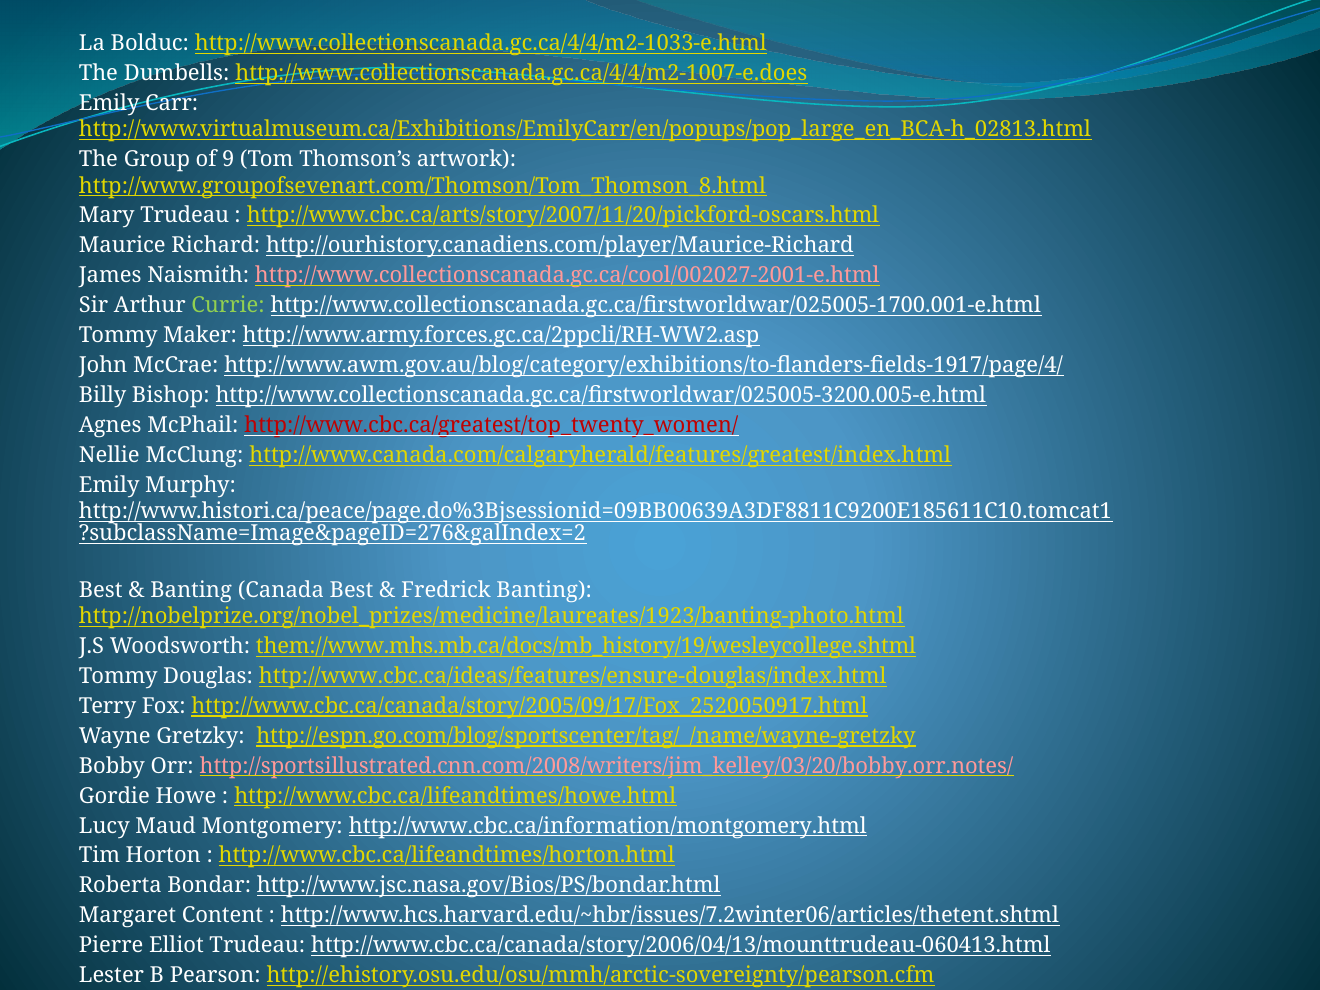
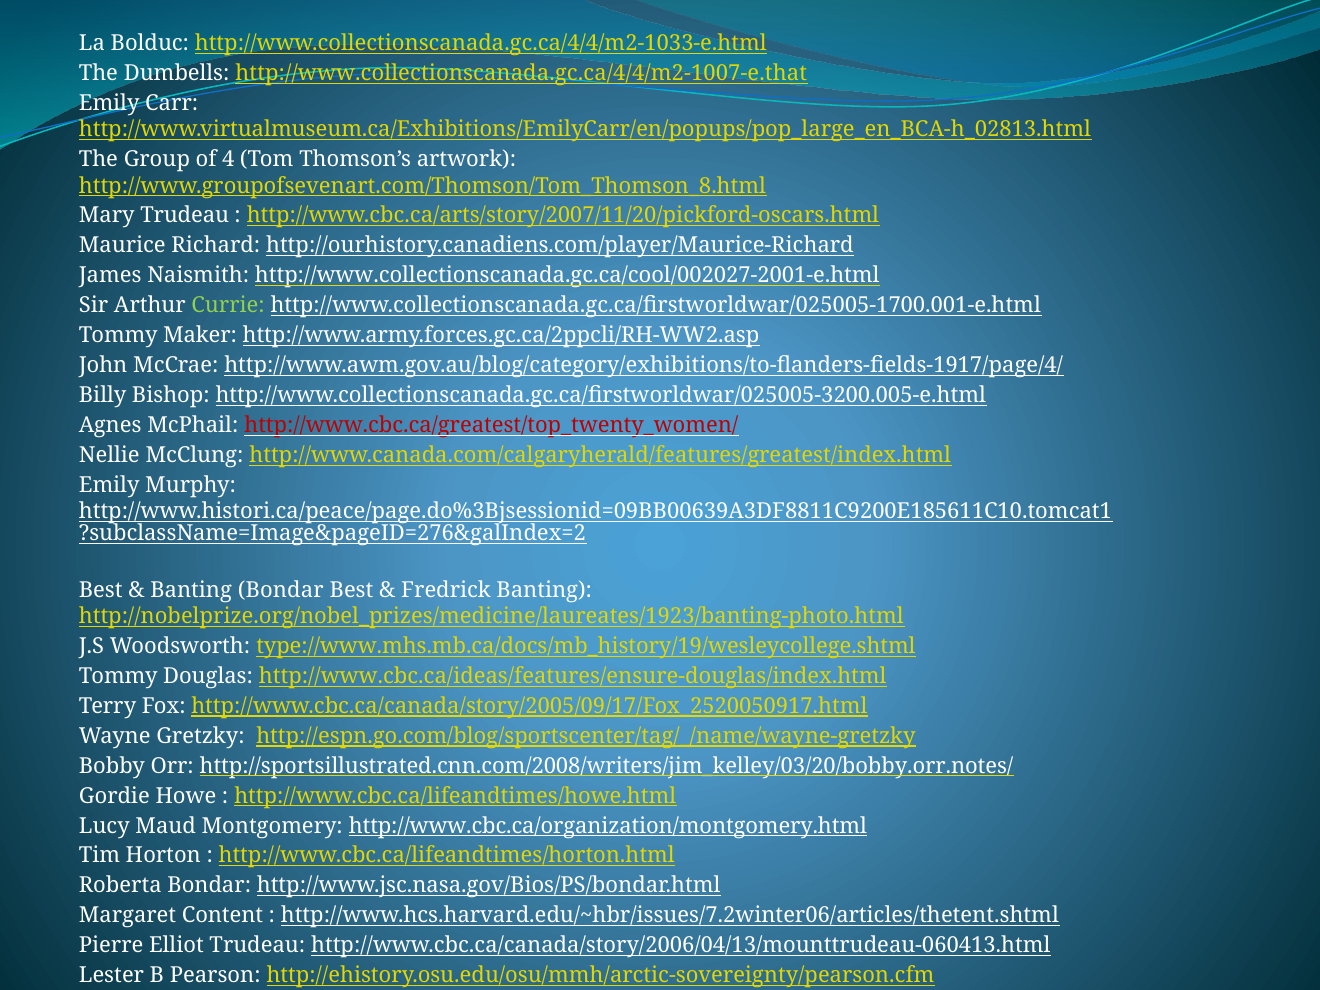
http://www.collectionscanada.gc.ca/4/4/m2-1007-e.does: http://www.collectionscanada.gc.ca/4/4/m2-1007-e.does -> http://www.collectionscanada.gc.ca/4/4/m2-1007-e.that (521, 73)
9: 9 -> 4 (228, 159)
http://www.collectionscanada.gc.ca/cool/002027-2001-e.html colour: pink -> white (567, 276)
Banting Canada: Canada -> Bondar (281, 590)
them://www.mhs.mb.ca/docs/mb_history/19/wesleycollege.shtml: them://www.mhs.mb.ca/docs/mb_history/19/wesleycollege.shtml -> type://www.mhs.mb.ca/docs/mb_history/19/wesleycollege.shtml (586, 646)
http://sportsillustrated.cnn.com/2008/writers/jim_kelley/03/20/bobby.orr.notes/ colour: pink -> white (606, 766)
http://www.cbc.ca/information/montgomery.html: http://www.cbc.ca/information/montgomery.html -> http://www.cbc.ca/organization/montgomery.html (608, 826)
